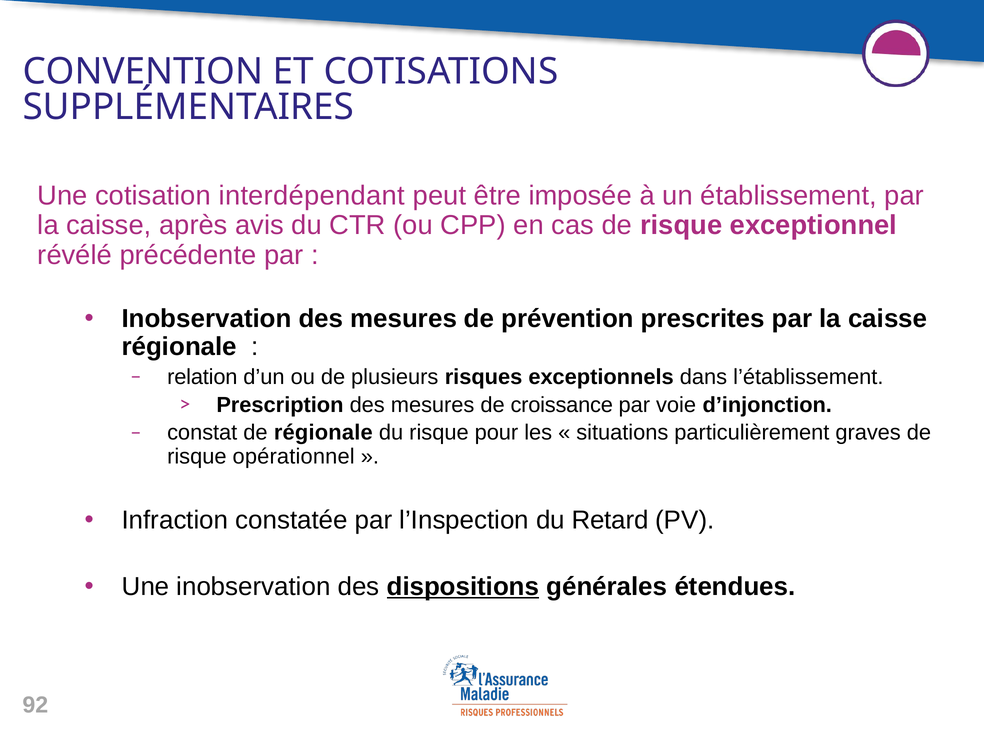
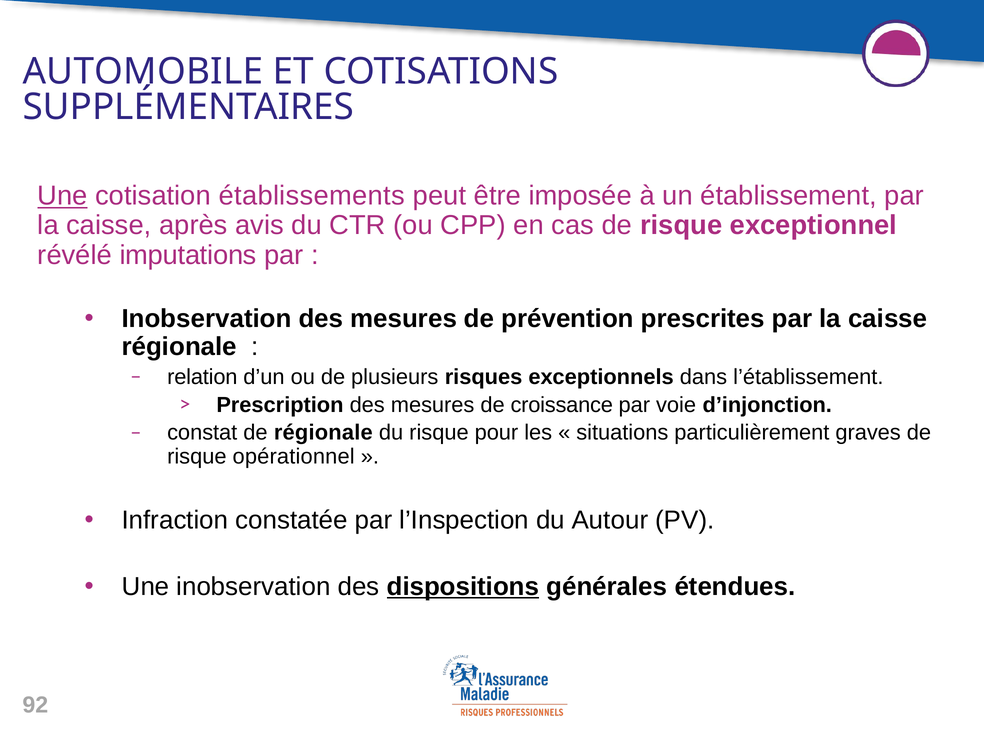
CONVENTION: CONVENTION -> AUTOMOBILE (143, 72)
Une underline: none -> present (63, 196)
interdépendant: interdépendant -> établissements (312, 196)
précédente: précédente -> imputations (188, 255)
Retard: Retard -> Autour (610, 520)
